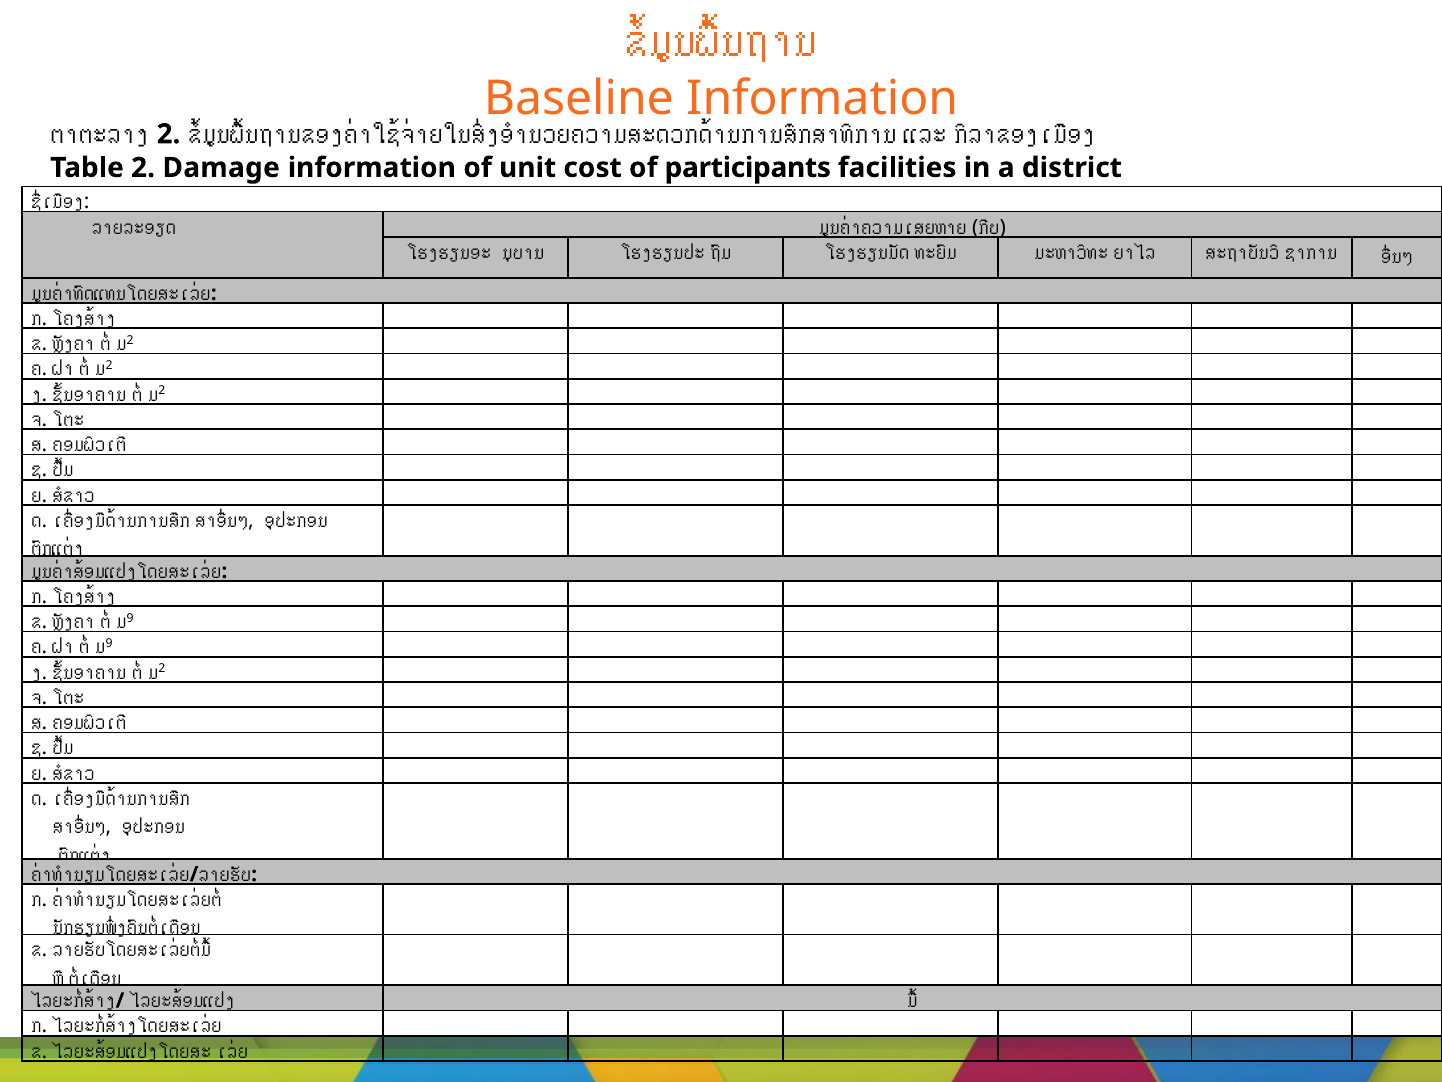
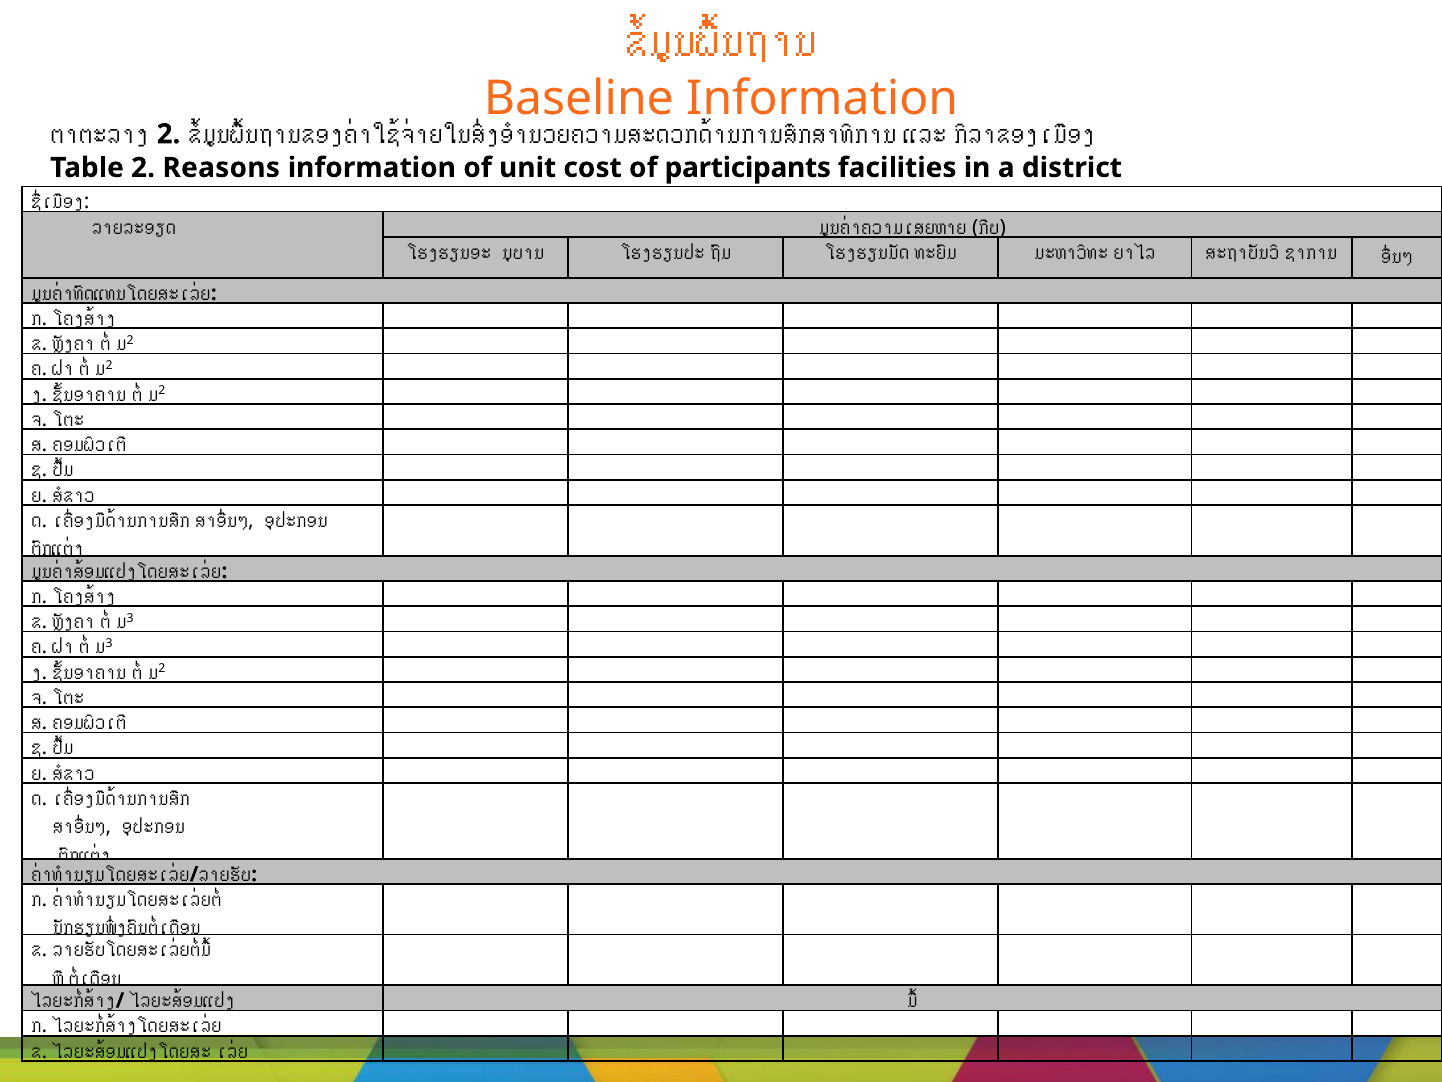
Damage: Damage -> Reasons (221, 168)
9: 9 -> 3 (130, 618)
9: 9 -> 3 (109, 643)
